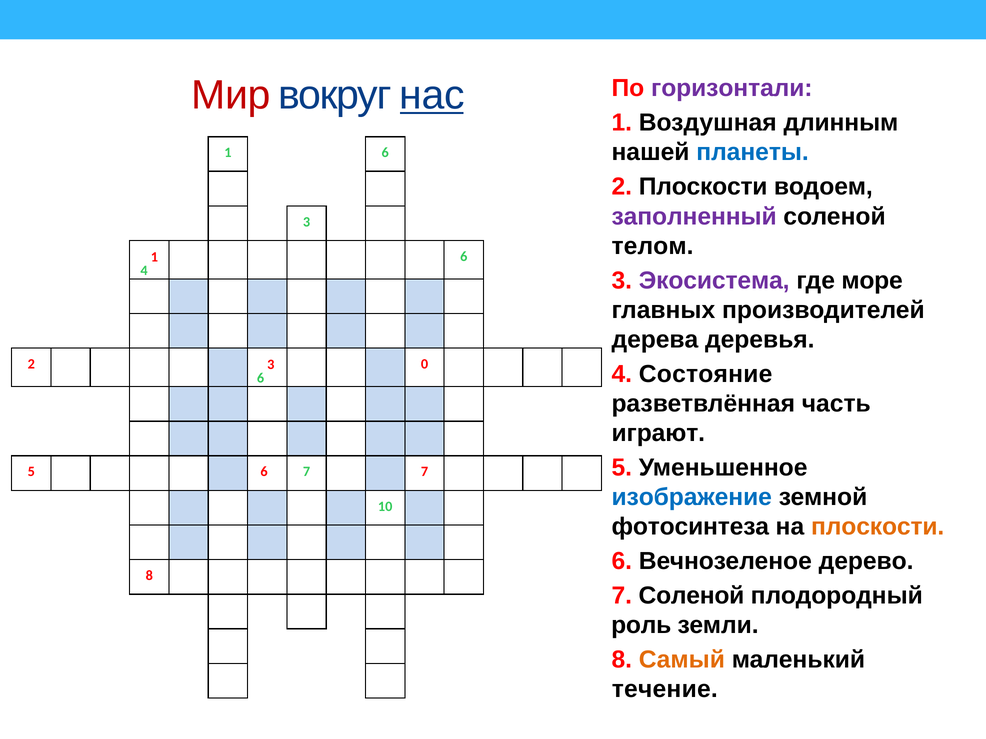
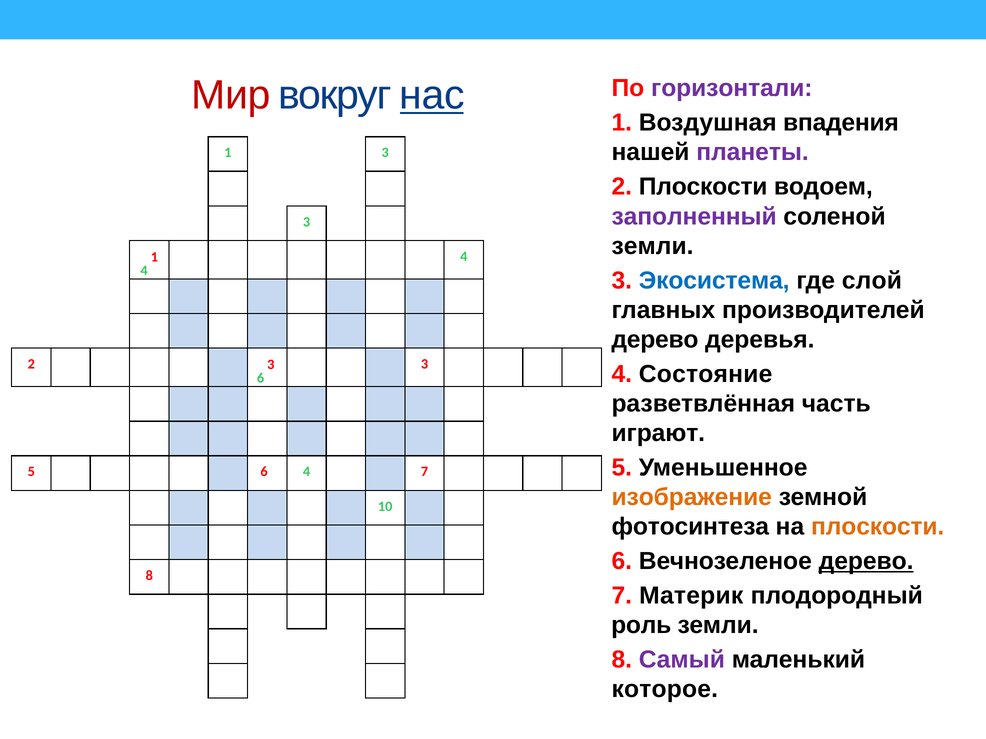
длинным: длинным -> впадения (841, 123)
планеты colour: blue -> purple (753, 152)
6: 6 -> 3 (385, 153)
телом: телом -> земли (653, 246)
6: 6 -> 4 (464, 257)
Экосистема colour: purple -> blue (714, 281)
море: море -> слой (872, 281)
дерева: дерева -> дерево (655, 340)
0: 0 -> 3 (425, 364)
6 7: 7 -> 4 (307, 472)
изображение colour: blue -> orange (692, 498)
дерево underline: none -> present (866, 562)
7 Соленой: Соленой -> Материк (691, 596)
Самый colour: orange -> purple (682, 660)
течение: течение -> которое (665, 690)
